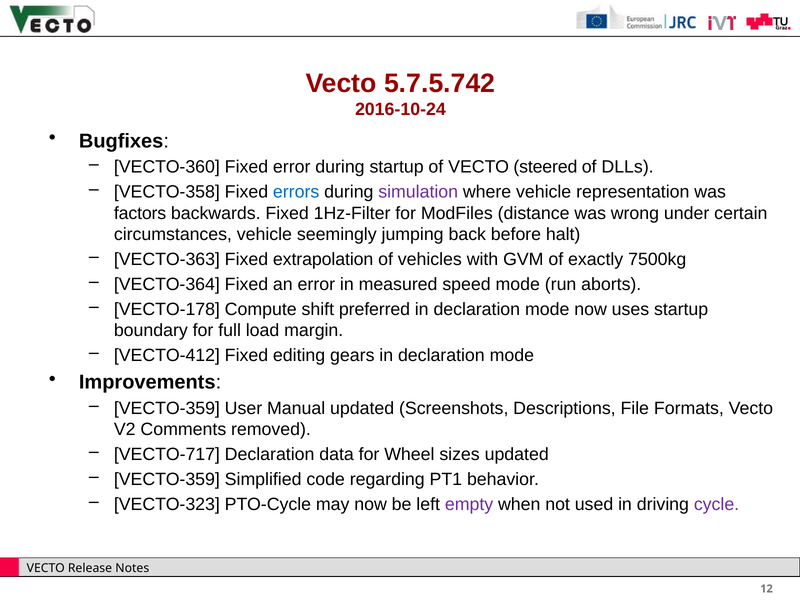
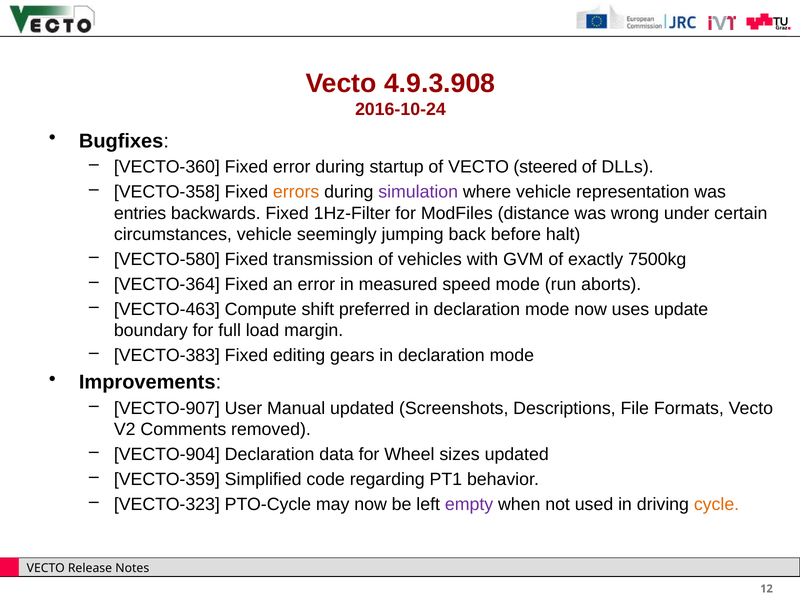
5.7.5.742: 5.7.5.742 -> 4.9.3.908 (440, 83)
errors colour: blue -> orange (296, 192)
factors: factors -> entries (140, 213)
VECTO-363: VECTO-363 -> VECTO-580 (167, 259)
extrapolation: extrapolation -> transmission (323, 259)
VECTO-178: VECTO-178 -> VECTO-463 (167, 309)
uses startup: startup -> update (681, 309)
VECTO-412: VECTO-412 -> VECTO-383 (167, 355)
VECTO-359: VECTO-359 -> VECTO-907 (167, 408)
VECTO-717: VECTO-717 -> VECTO-904 (167, 455)
cycle colour: purple -> orange (717, 504)
